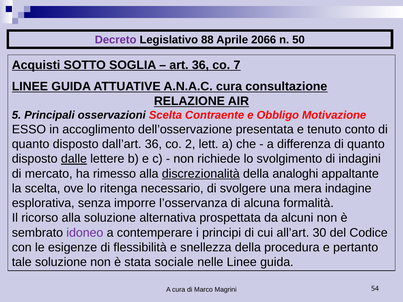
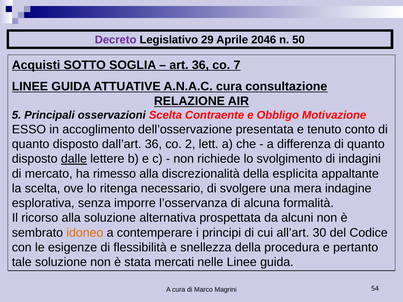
88: 88 -> 29 (207, 40)
2066: 2066 -> 2046 (264, 40)
discrezionalità underline: present -> none (201, 174)
analoghi: analoghi -> esplicita (295, 174)
idoneo colour: purple -> orange (85, 233)
sociale: sociale -> mercati (174, 262)
